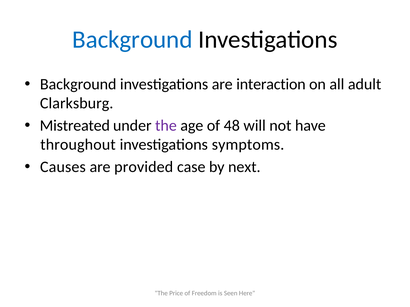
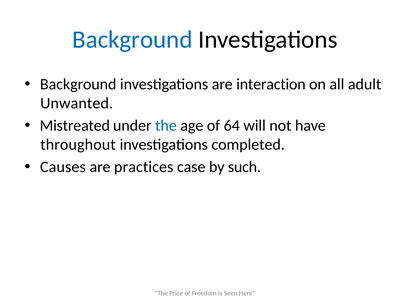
Clarksburg: Clarksburg -> Unwanted (77, 104)
the colour: purple -> blue (166, 126)
48: 48 -> 64 (232, 126)
symptoms: symptoms -> completed (248, 145)
provided: provided -> practices (144, 167)
next: next -> such (244, 167)
